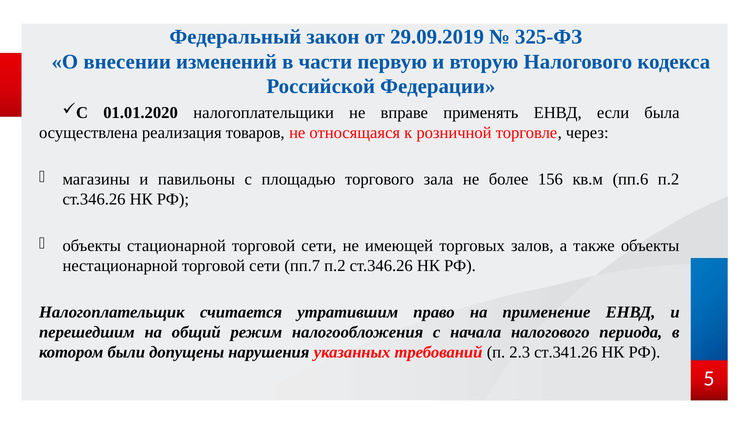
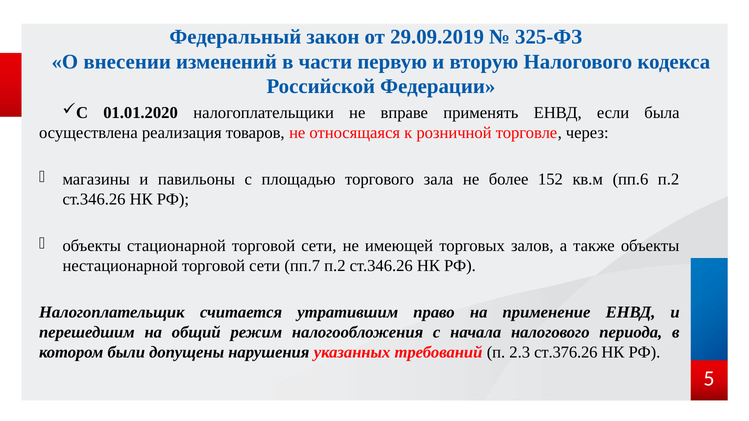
156: 156 -> 152 (550, 180)
ст.341.26: ст.341.26 -> ст.376.26 (566, 353)
